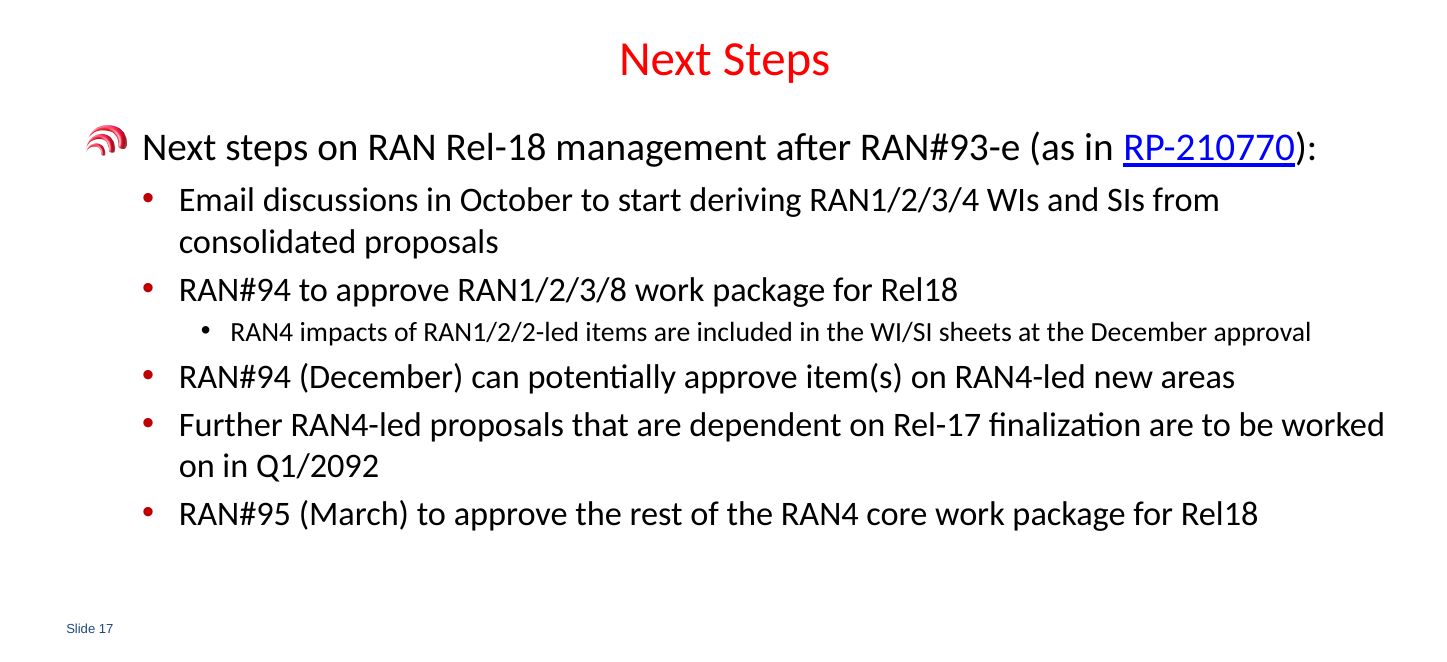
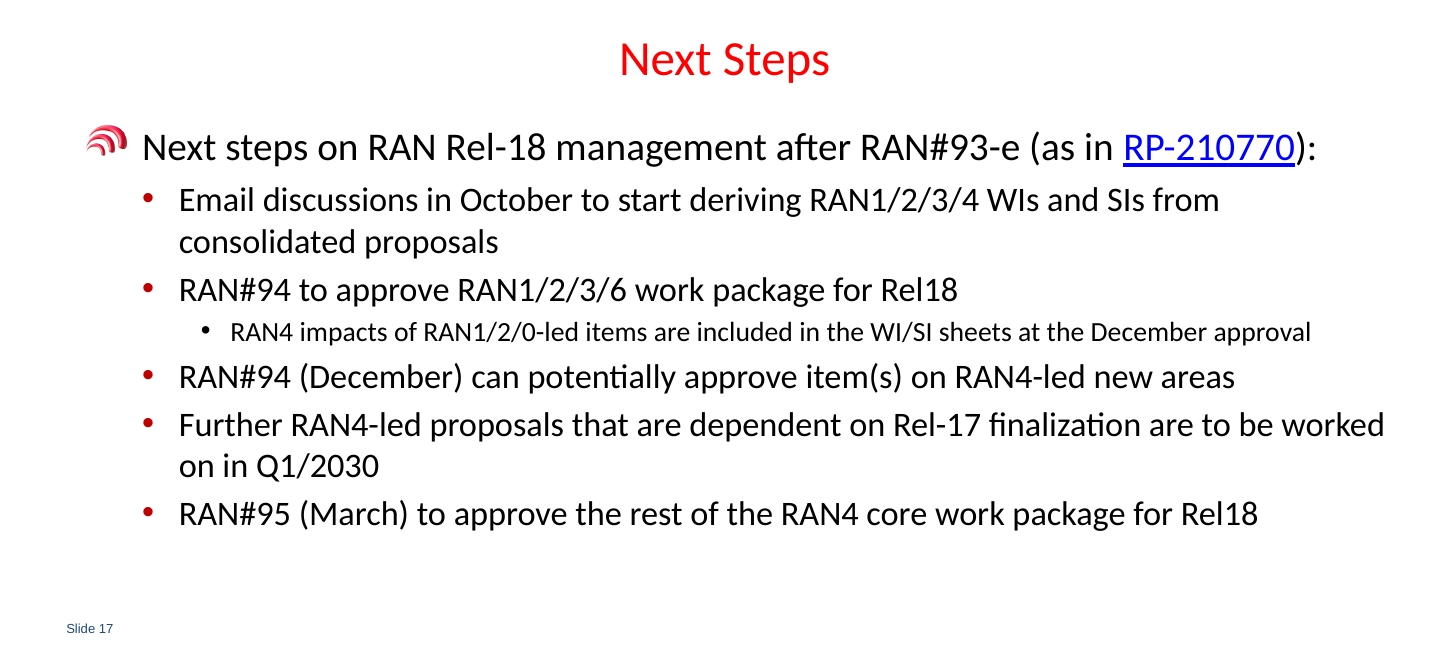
RAN1/2/3/8: RAN1/2/3/8 -> RAN1/2/3/6 (542, 290)
RAN1/2/2-led: RAN1/2/2-led -> RAN1/2/0-led (501, 332)
Q1/2092: Q1/2092 -> Q1/2030 (318, 466)
